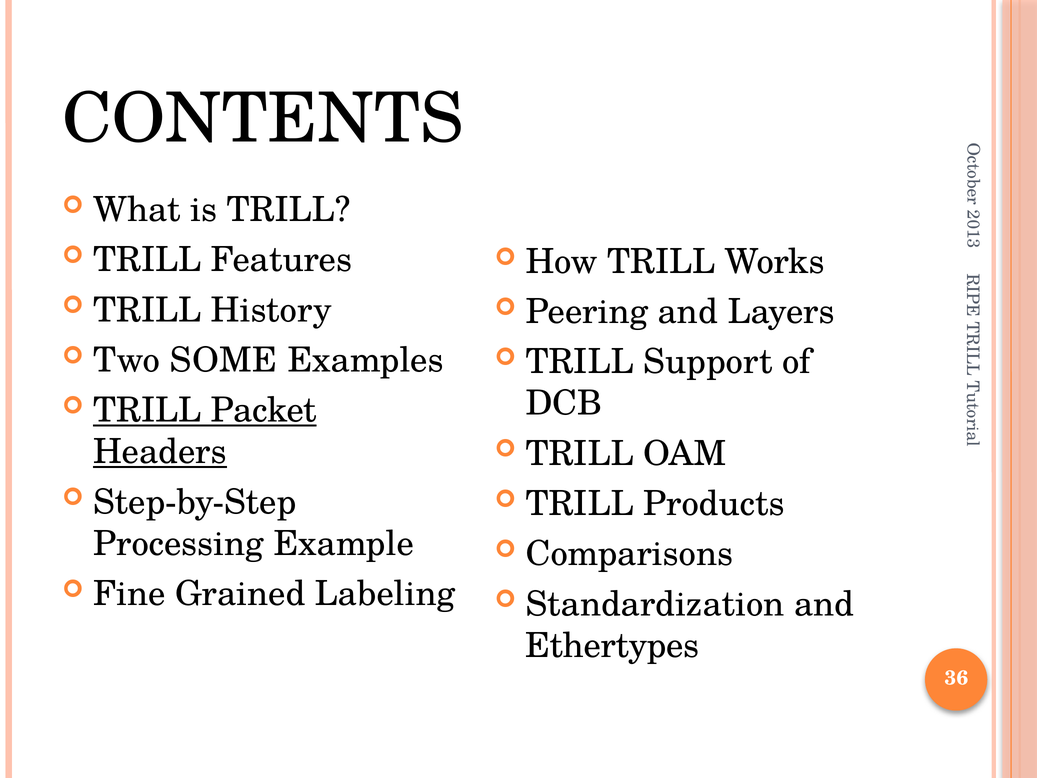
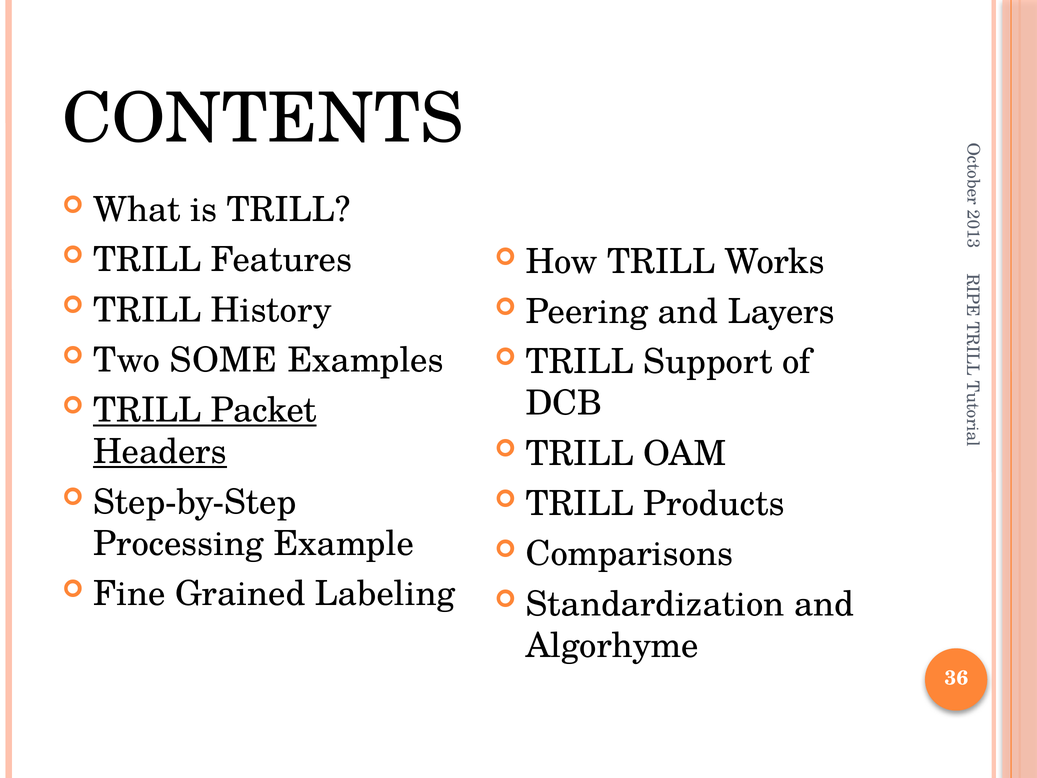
Ethertypes: Ethertypes -> Algorhyme (612, 645)
